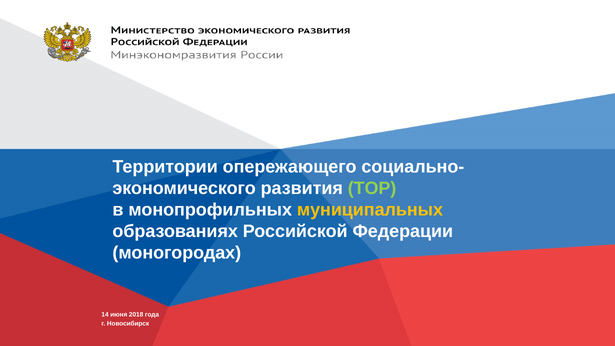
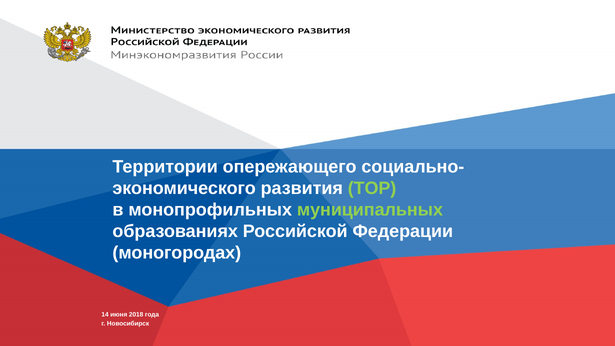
муниципальных colour: yellow -> light green (370, 210)
